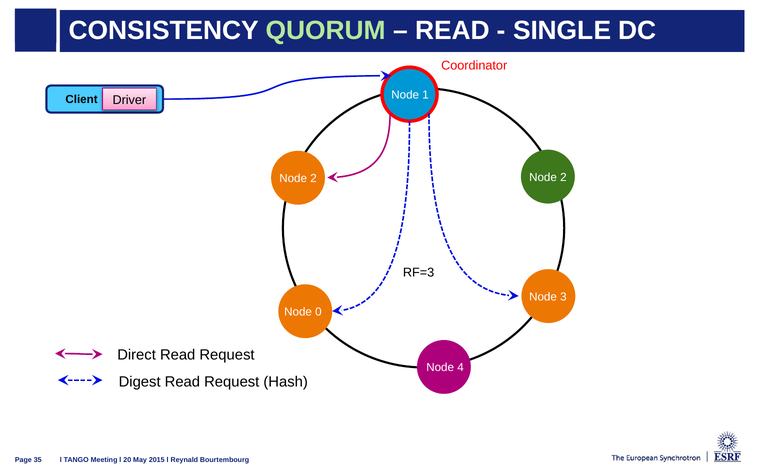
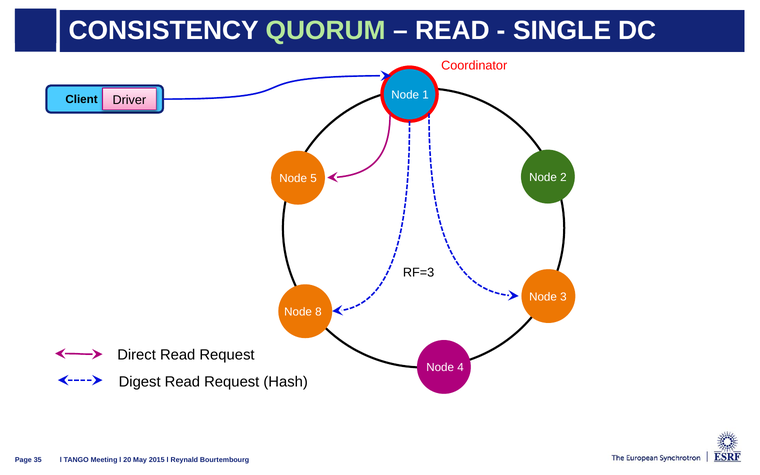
2: 2 -> 5 (313, 178)
0: 0 -> 8 (318, 312)
